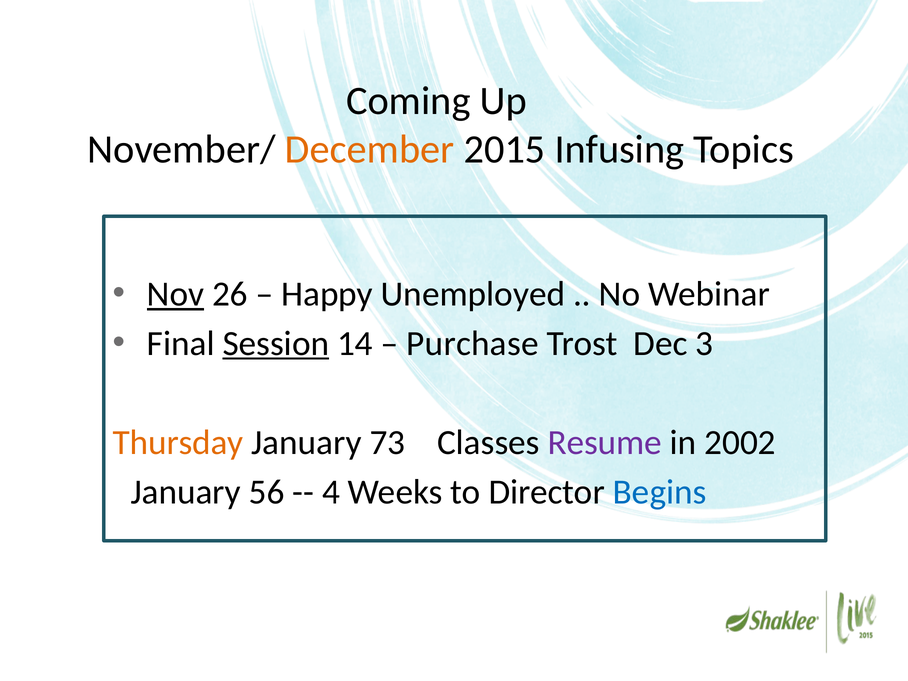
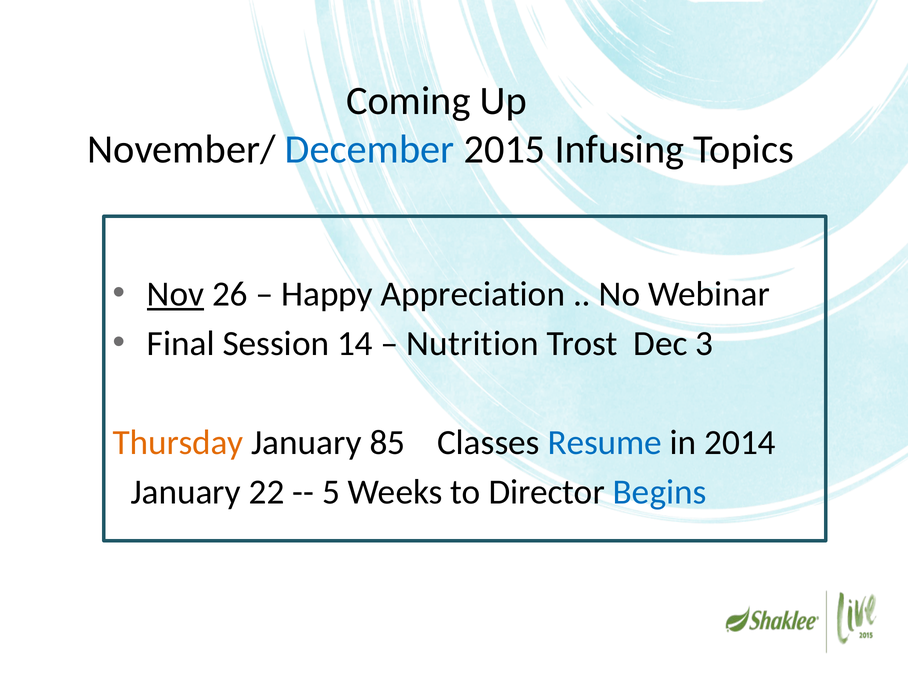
December colour: orange -> blue (370, 149)
Unemployed: Unemployed -> Appreciation (473, 294)
Session underline: present -> none (276, 344)
Purchase: Purchase -> Nutrition (472, 344)
73: 73 -> 85 (387, 442)
Resume colour: purple -> blue (605, 442)
2002: 2002 -> 2014 (740, 442)
56: 56 -> 22 (267, 492)
4: 4 -> 5 (331, 492)
